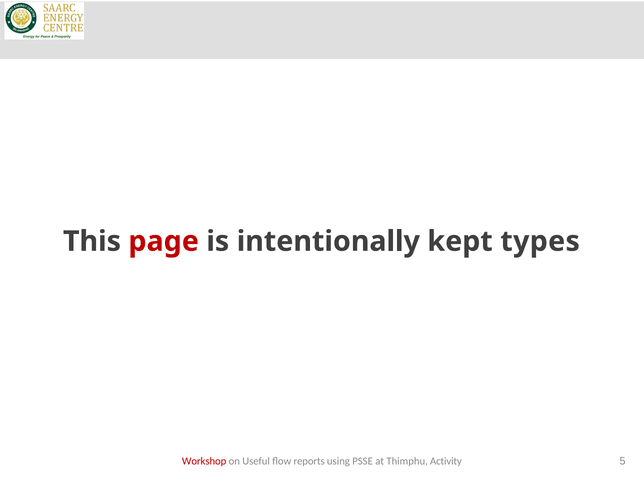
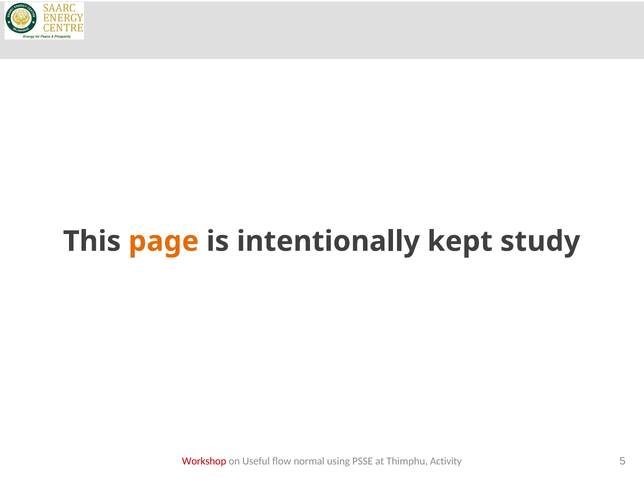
page colour: red -> orange (164, 241)
types: types -> study (540, 241)
reports: reports -> normal (309, 461)
